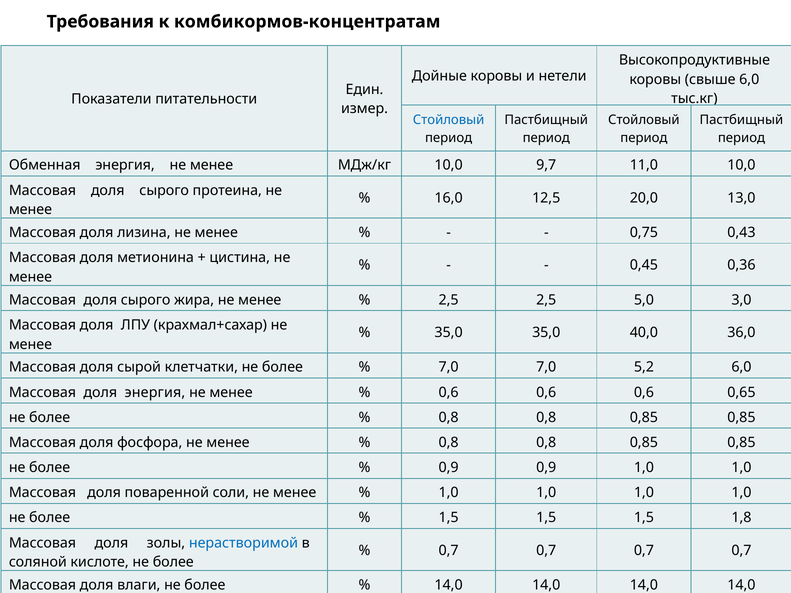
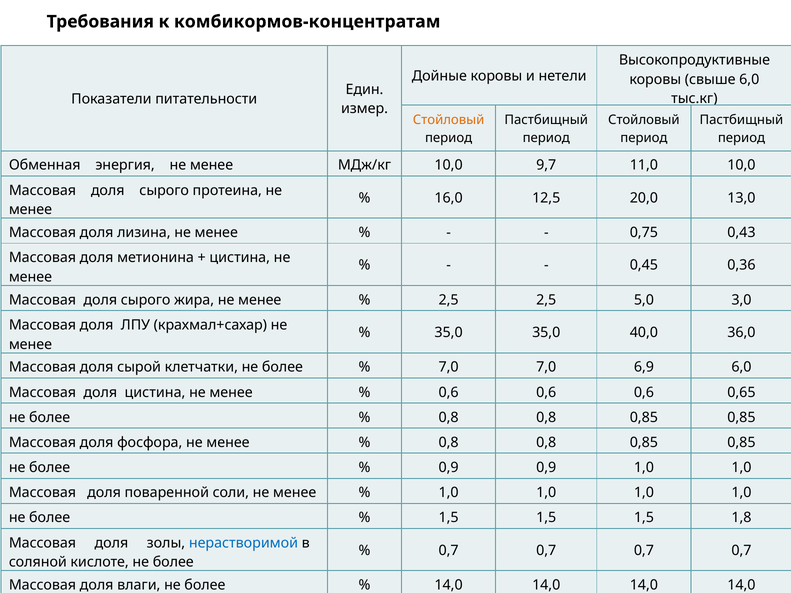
Стойловый colour: blue -> orange (449, 120)
5,2: 5,2 -> 6,9 (644, 367)
доля энергия: энергия -> цистина (155, 392)
